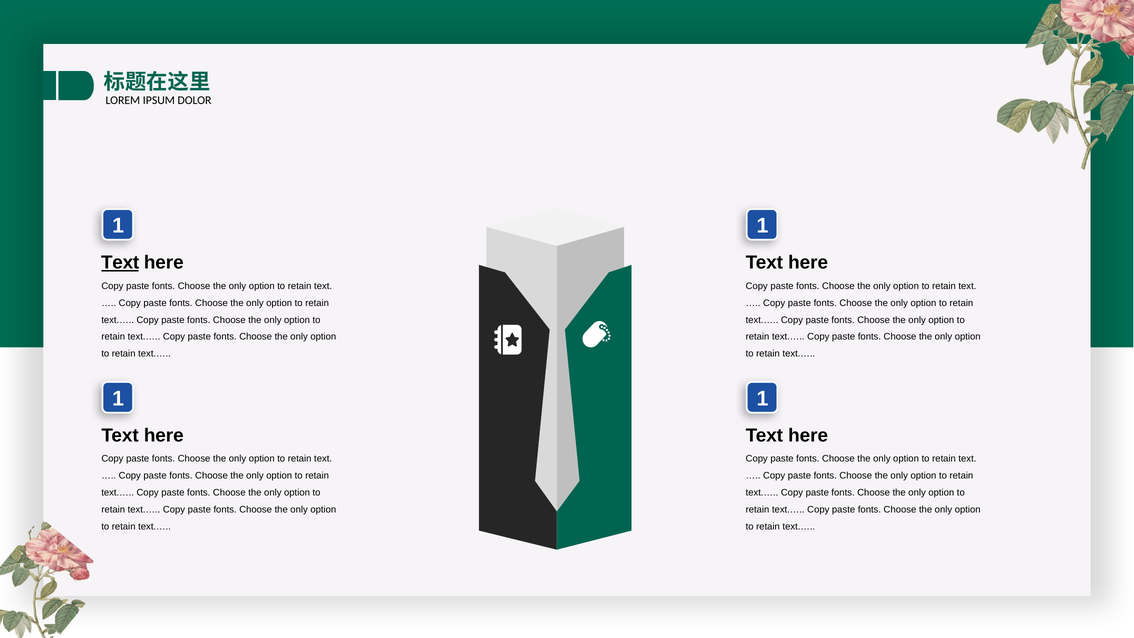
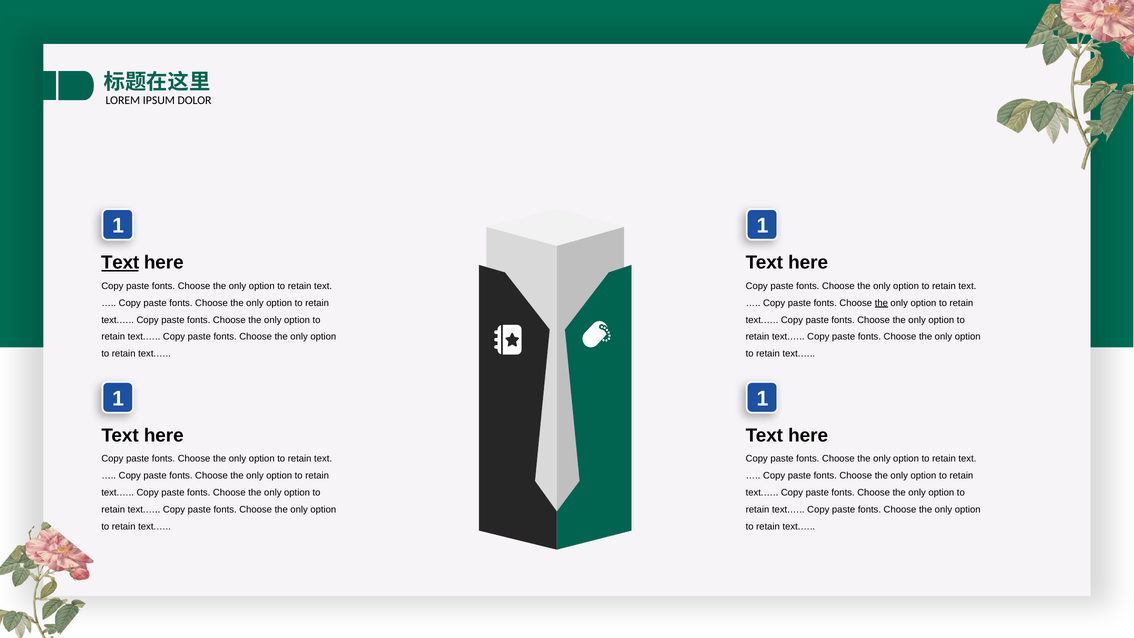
the underline: none -> present (881, 303)
